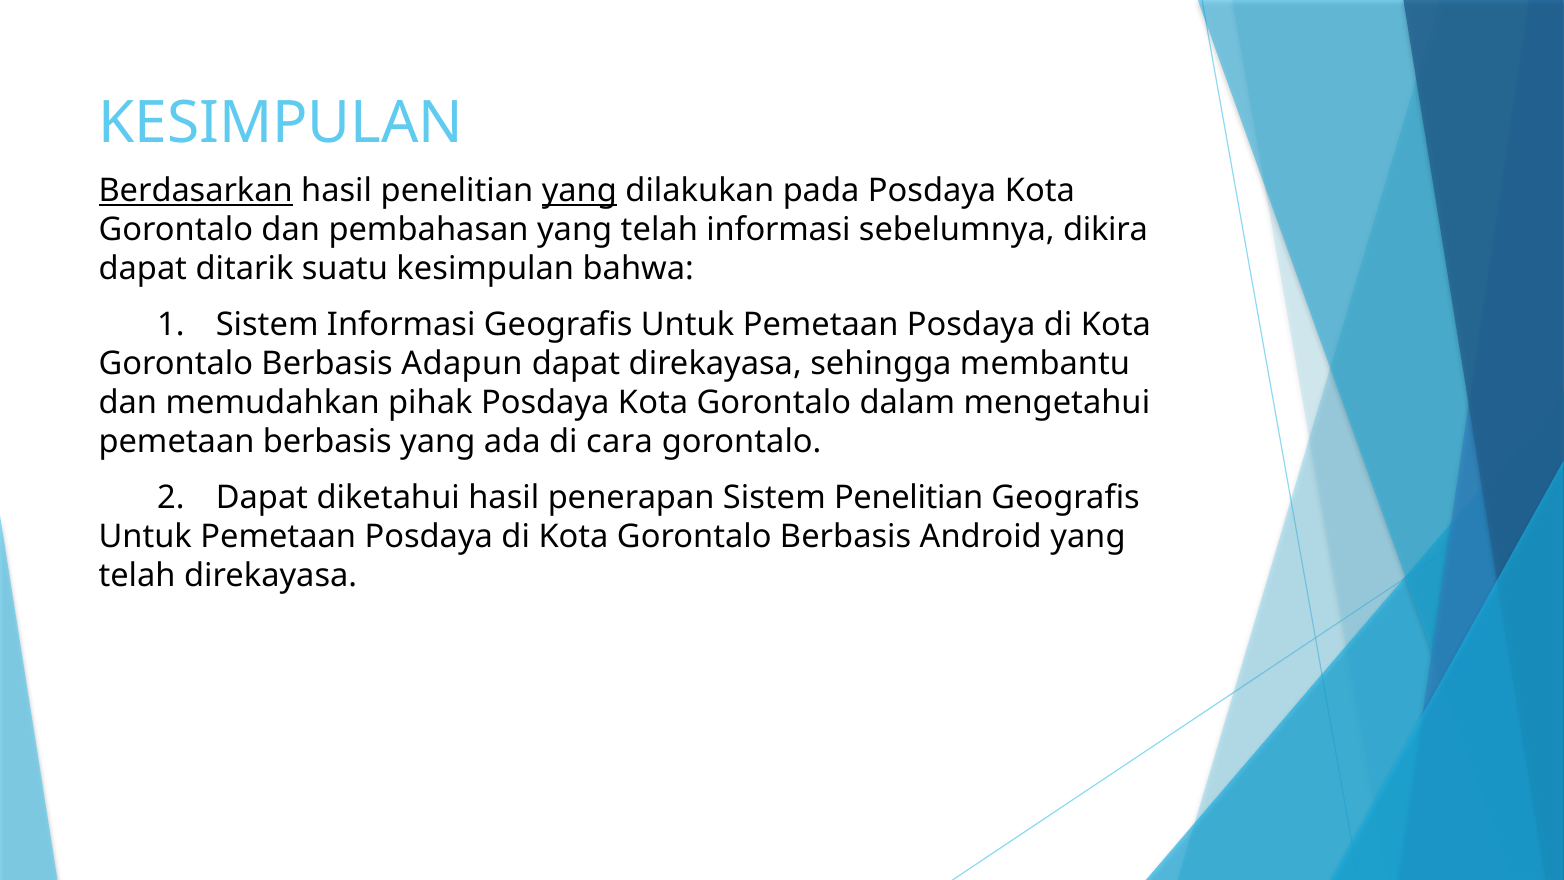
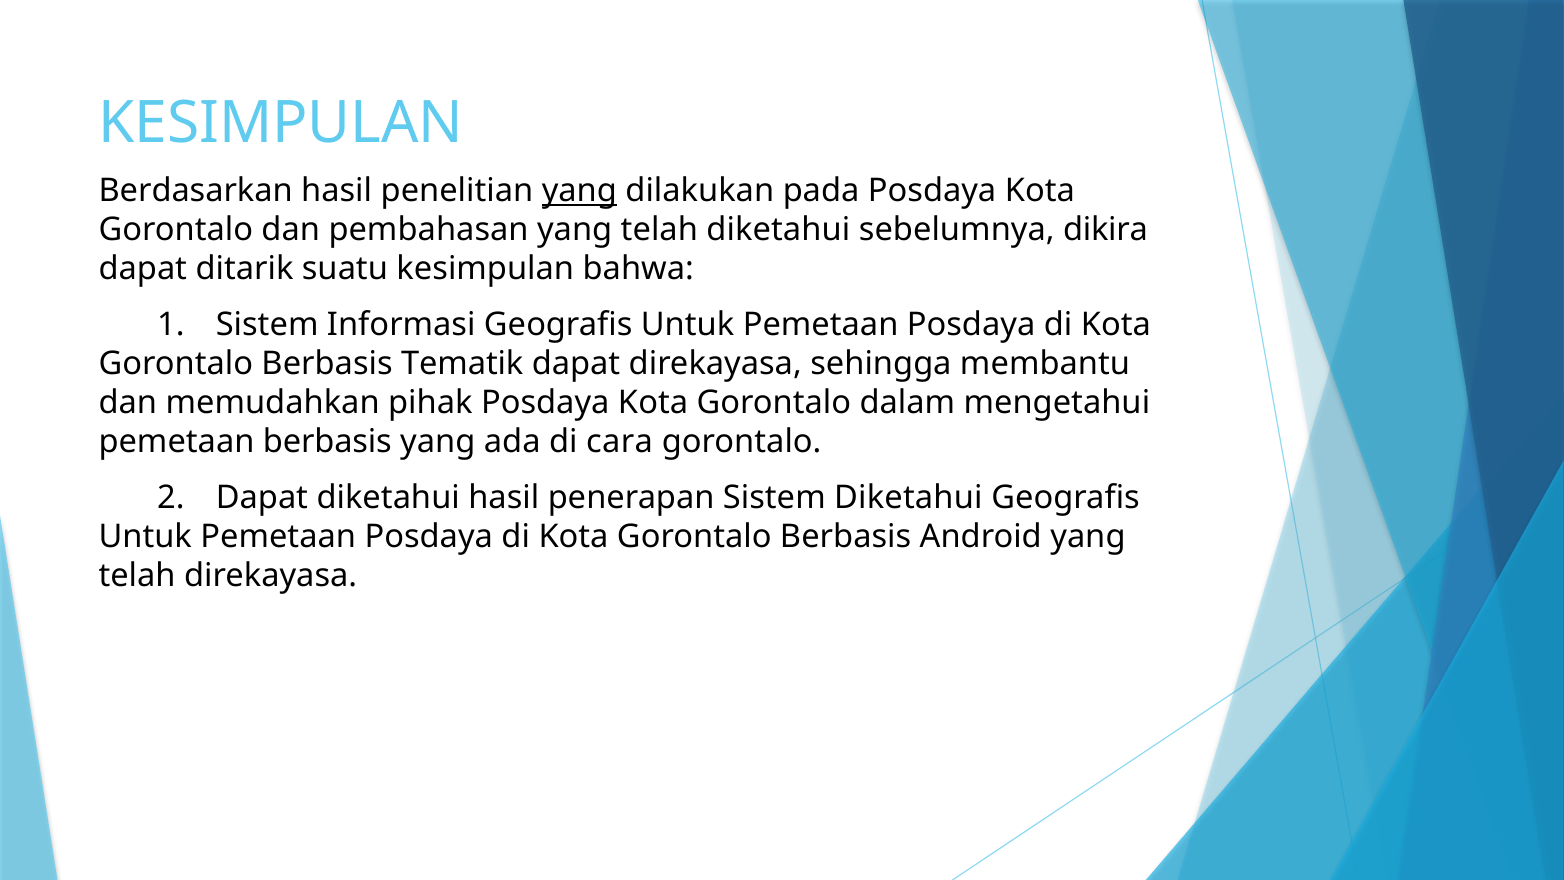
Berdasarkan underline: present -> none (196, 191)
telah informasi: informasi -> diketahui (778, 230)
Adapun: Adapun -> Tematik (462, 364)
Sistem Penelitian: Penelitian -> Diketahui (908, 497)
